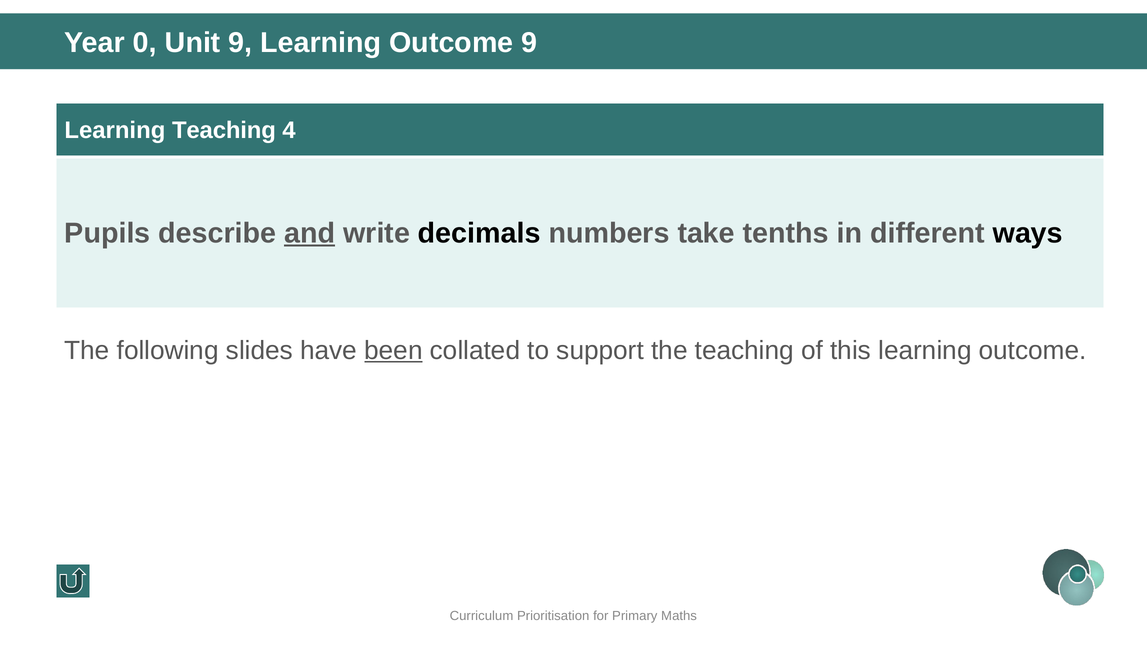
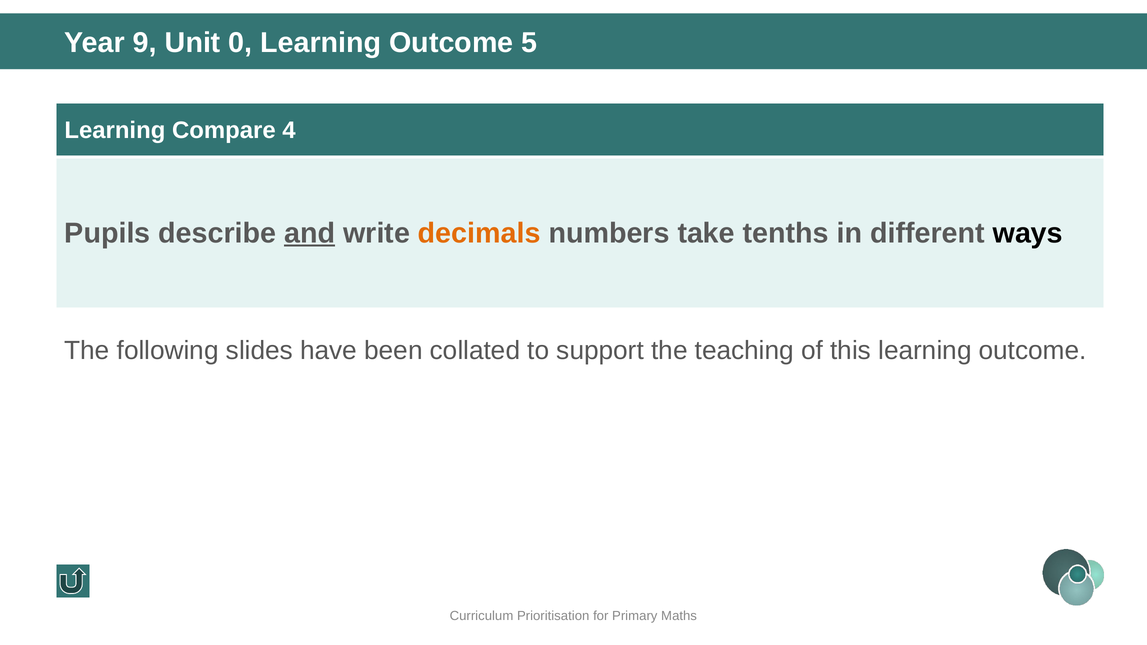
0: 0 -> 9 (145, 43)
Unit 9: 9 -> 0 (240, 43)
Outcome 9: 9 -> 5 (529, 43)
Learning Teaching: Teaching -> Compare (224, 131)
decimals colour: black -> orange (479, 233)
been underline: present -> none (393, 351)
